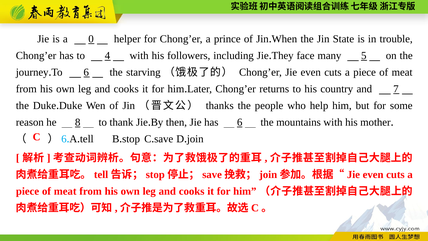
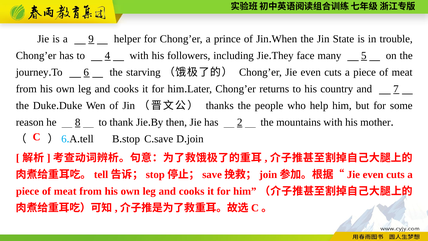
0: 0 -> 9 (91, 39)
has 6: 6 -> 2 (240, 122)
